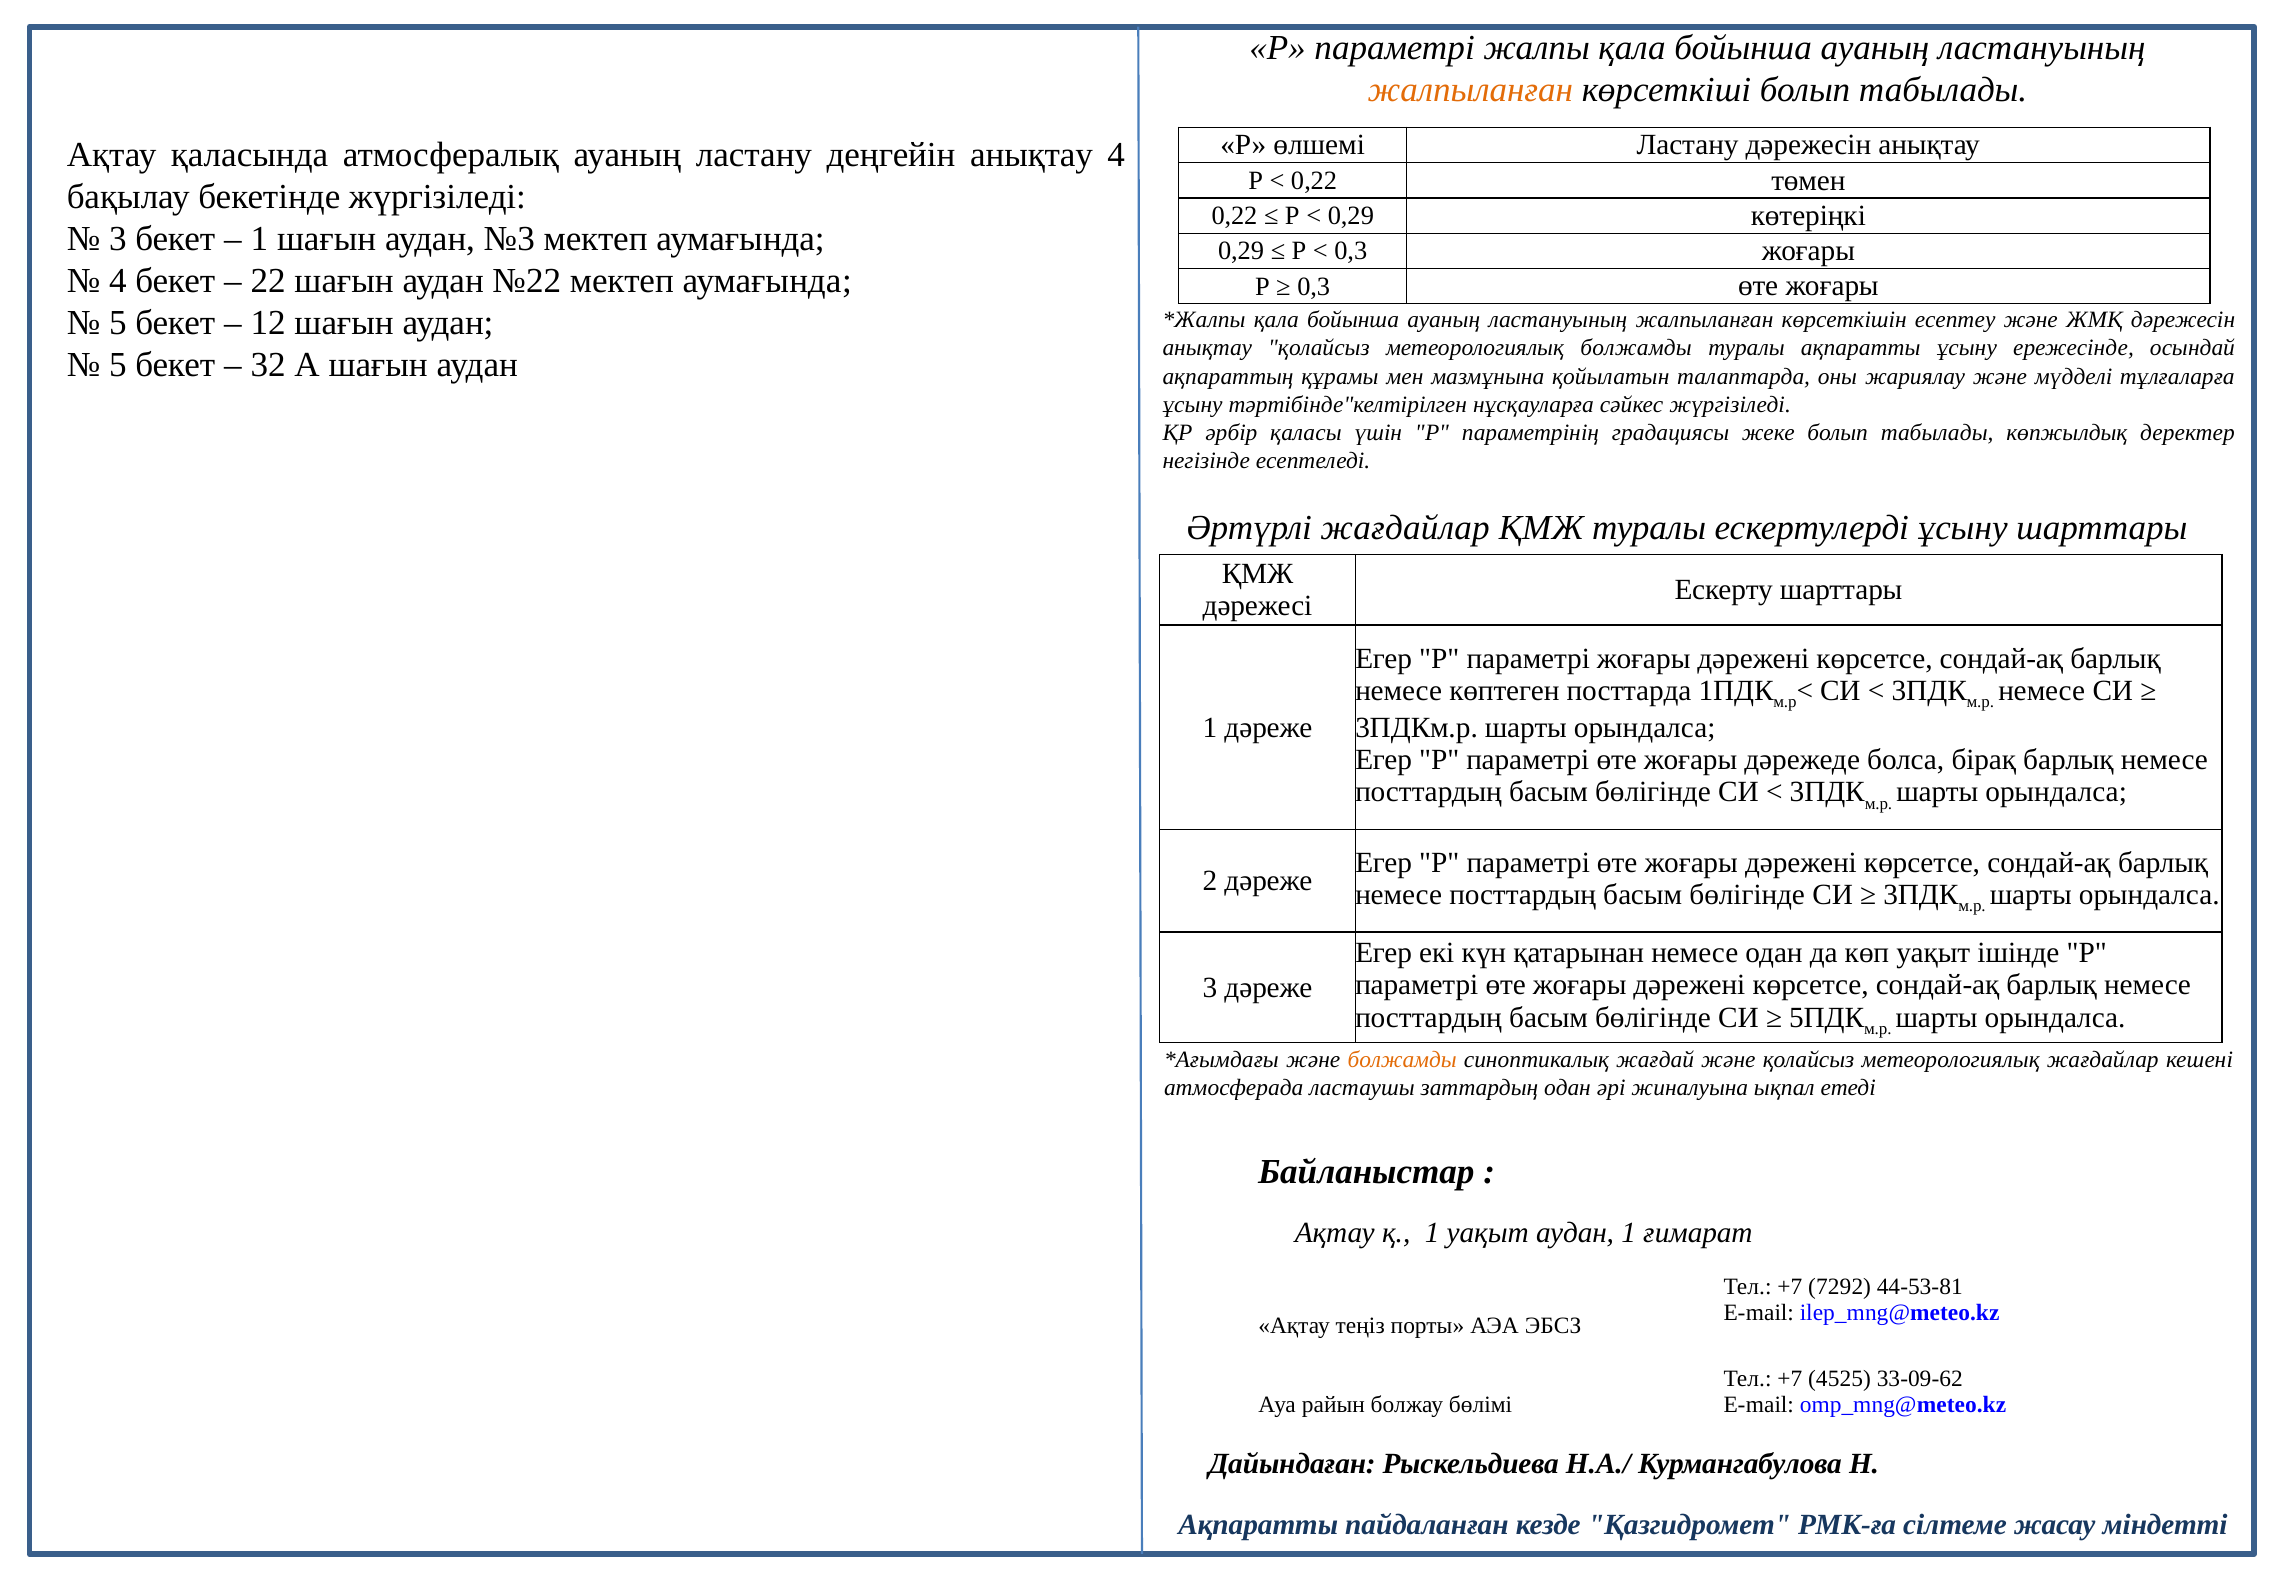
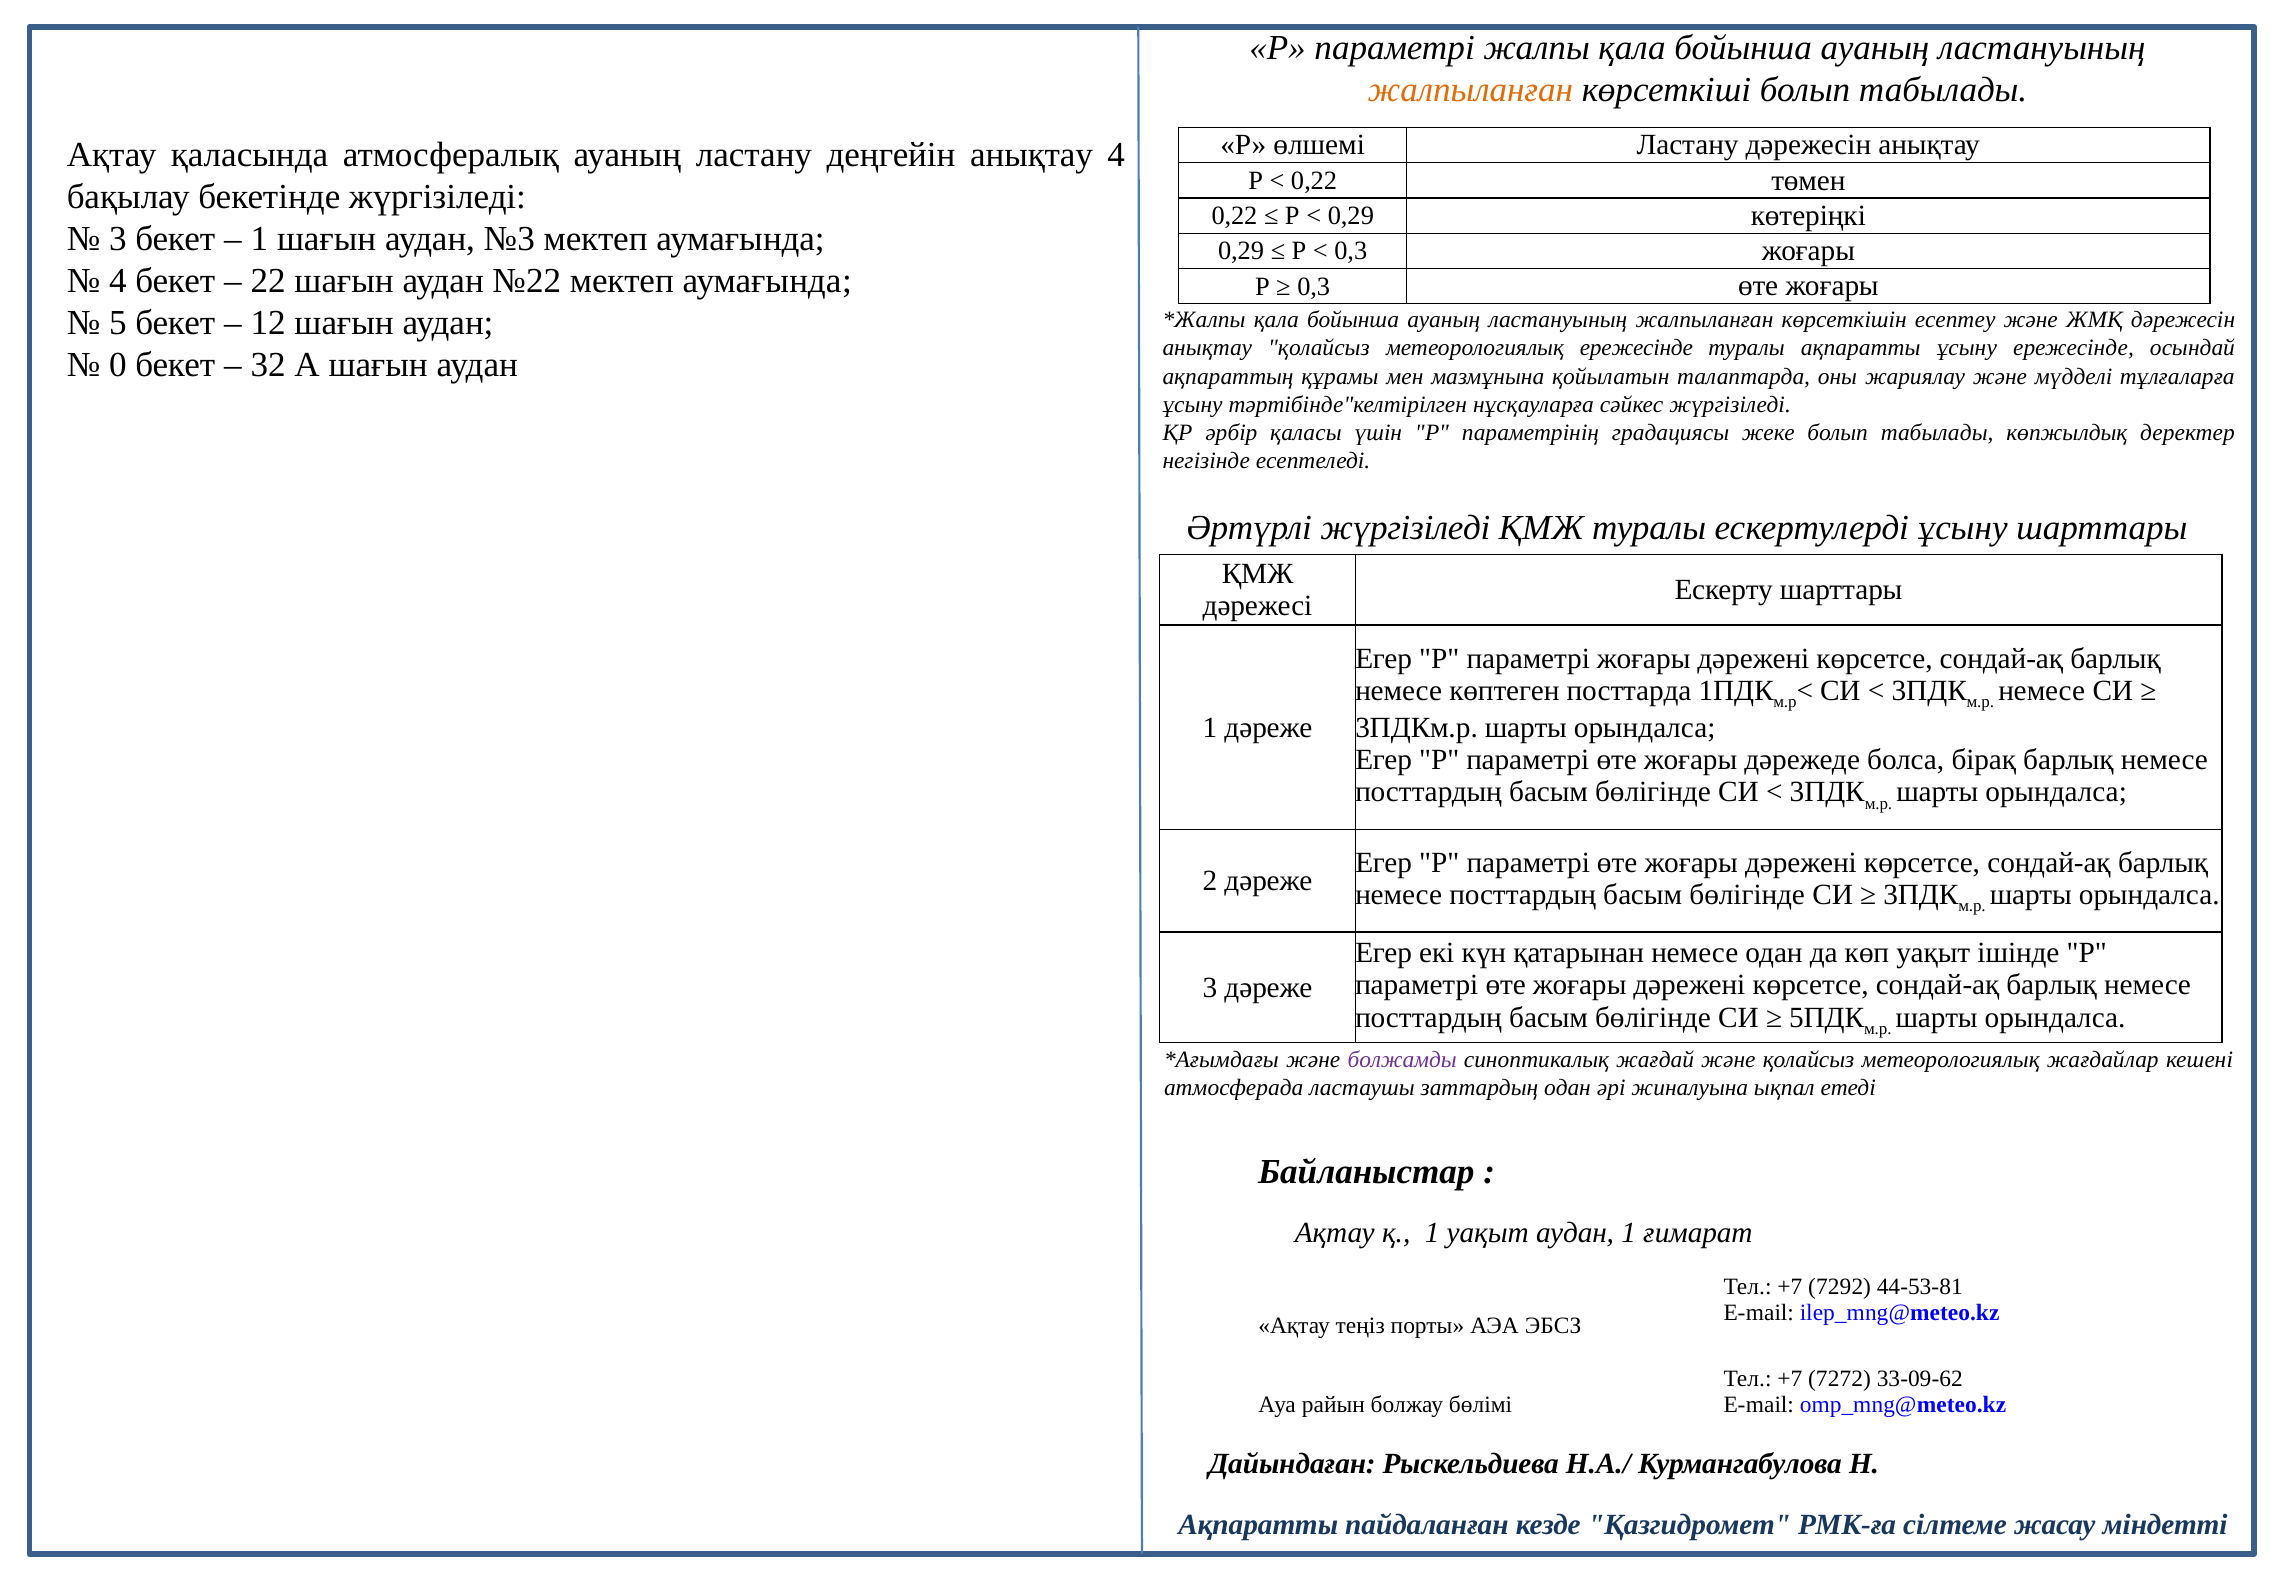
метеорологиялық болжамды: болжамды -> ережесінде (1636, 348)
5: 5 -> 0 (118, 365)
Әртүрлі жағдайлар: жағдайлар -> жүргізіледі (1405, 528)
болжамды colour: orange -> purple (1402, 1060)
4525: 4525 -> 7272 (1839, 1379)
